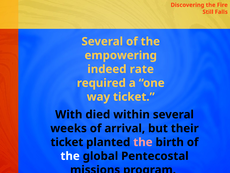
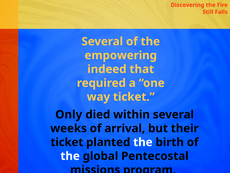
rate: rate -> that (142, 69)
With: With -> Only (69, 114)
the colour: pink -> white (143, 142)
